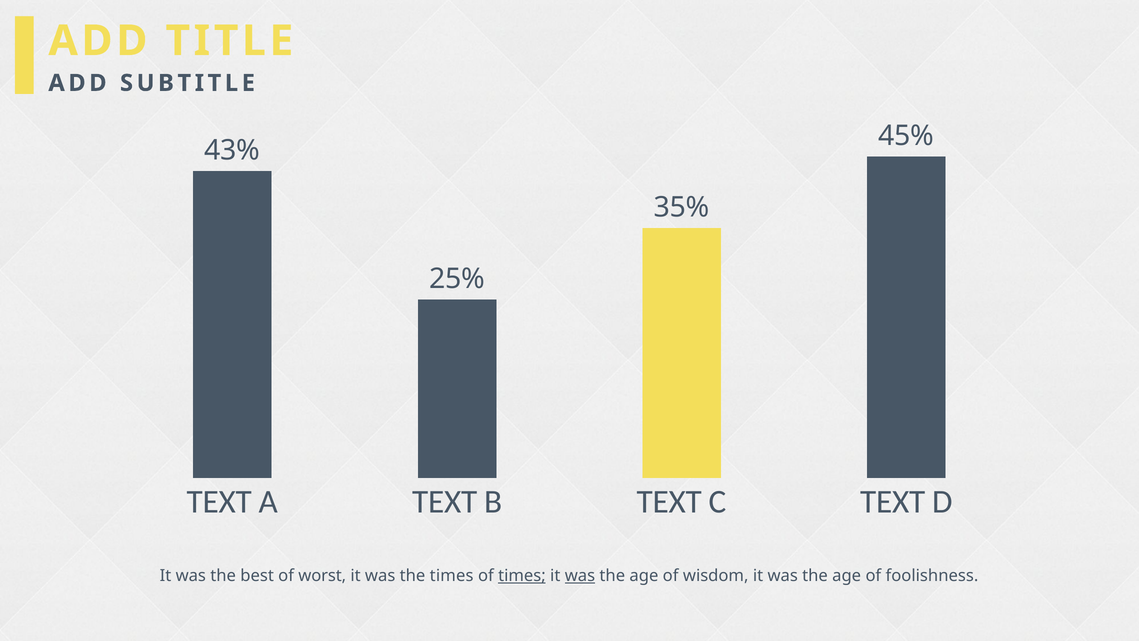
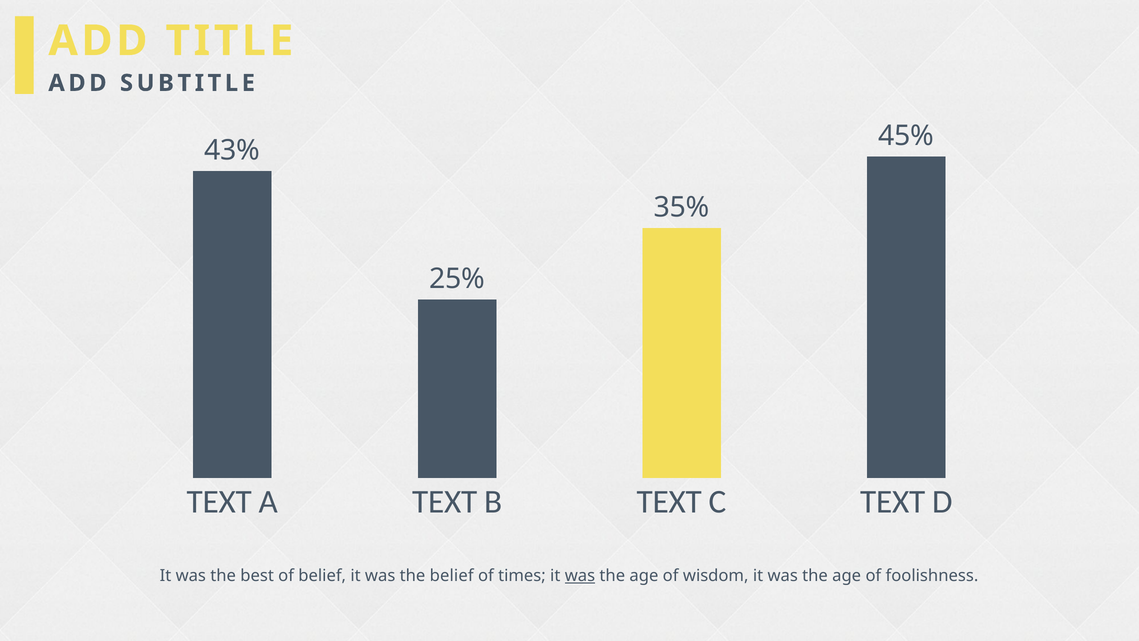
of worst: worst -> belief (322, 576)
the times: times -> belief (452, 576)
times underline: present -> none (522, 576)
